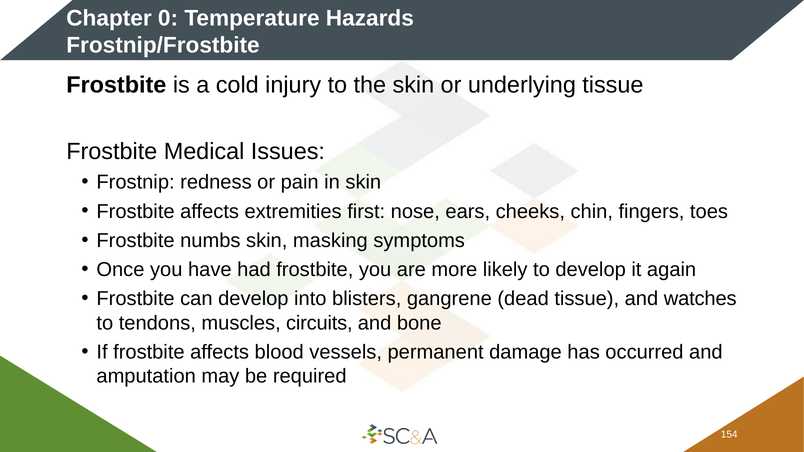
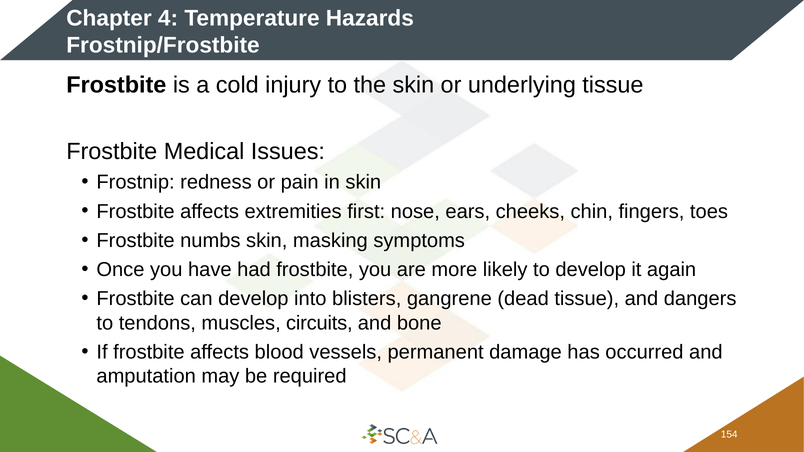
0: 0 -> 4 (168, 18)
watches: watches -> dangers (700, 299)
